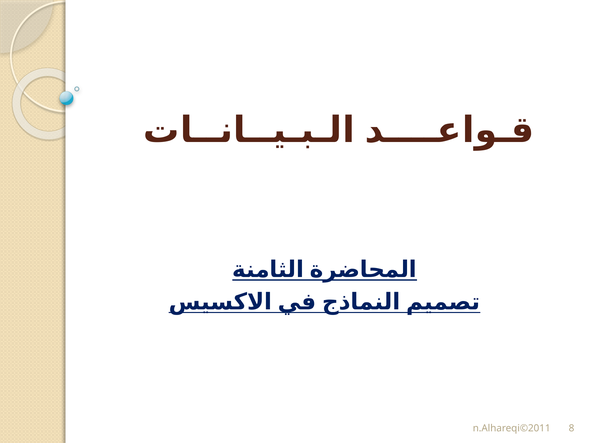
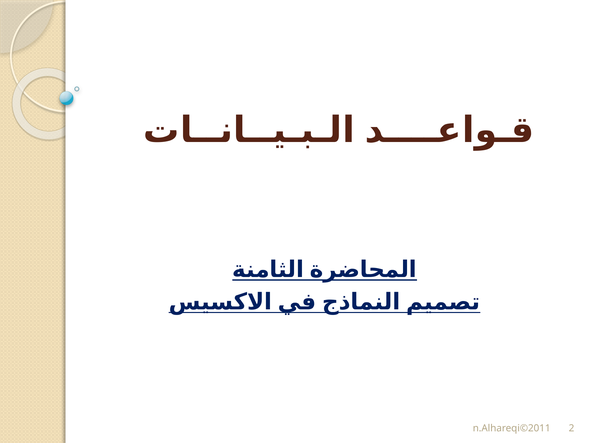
8: 8 -> 2 (572, 429)
